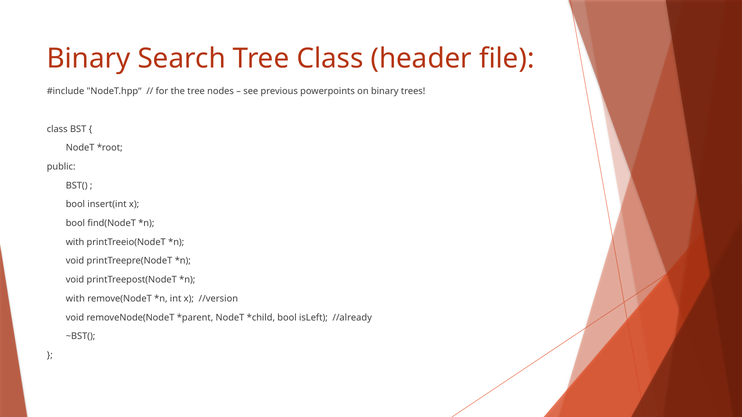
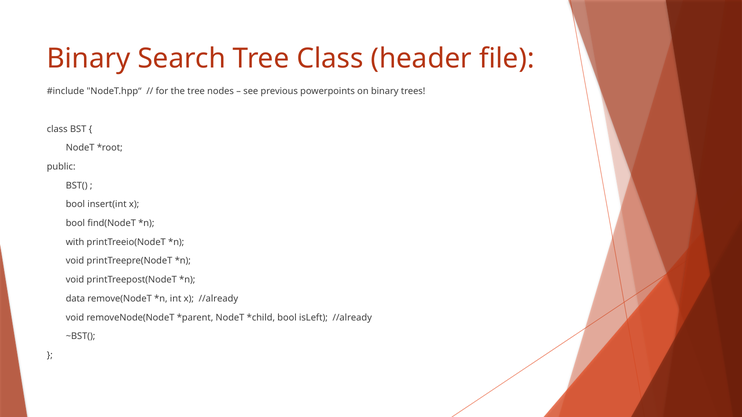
with: with -> data (75, 299)
x //version: //version -> //already (218, 299)
